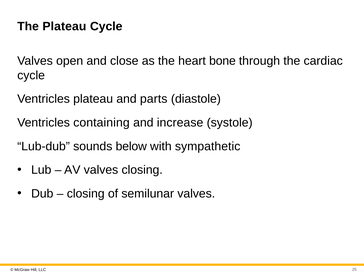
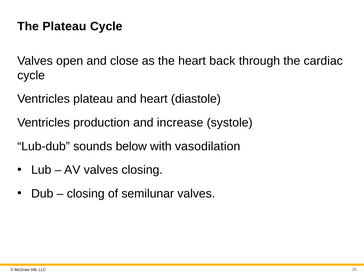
bone: bone -> back (222, 61)
and parts: parts -> heart (154, 99)
containing: containing -> production (102, 123)
sympathetic: sympathetic -> vasodilation (208, 146)
